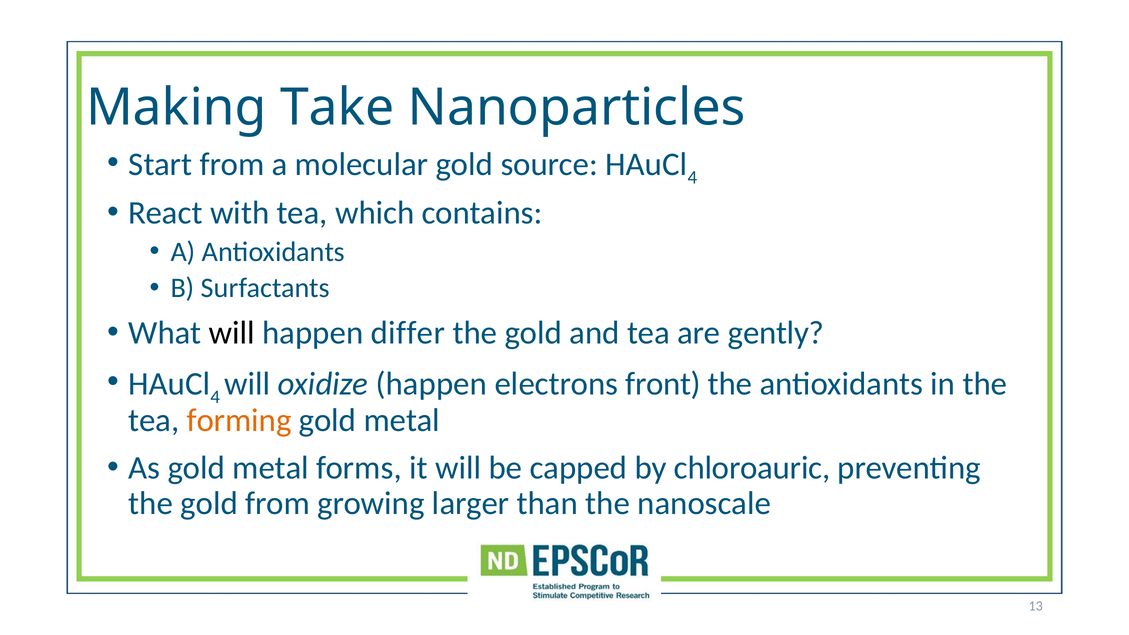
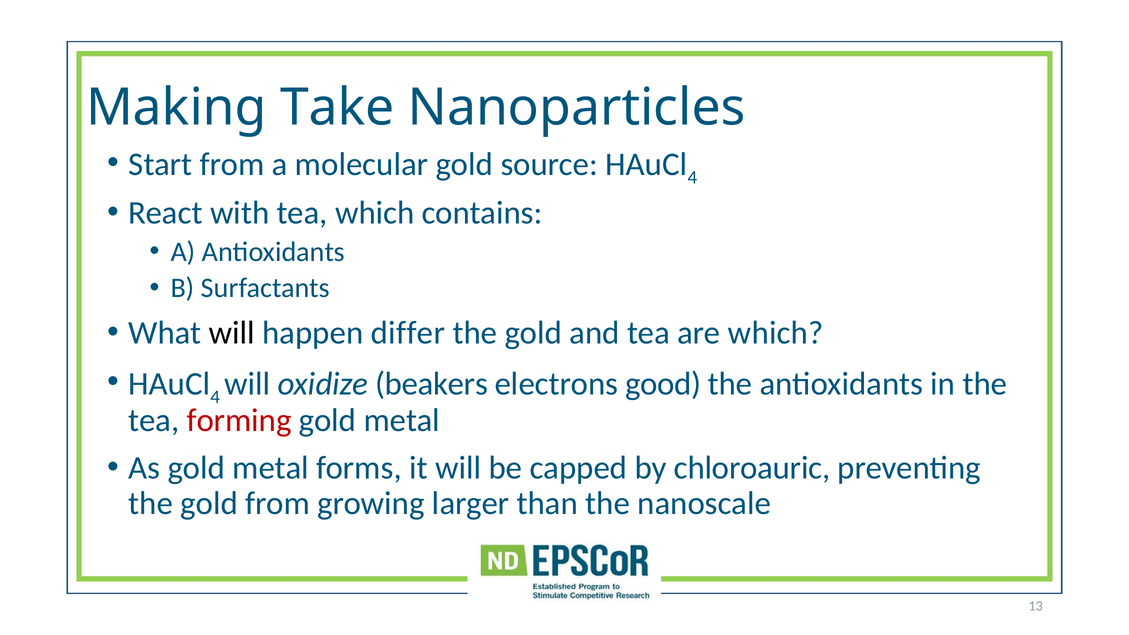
are gently: gently -> which (776, 333)
oxidize happen: happen -> beakers (432, 384)
front: front -> good (663, 384)
forming colour: orange -> red (239, 420)
